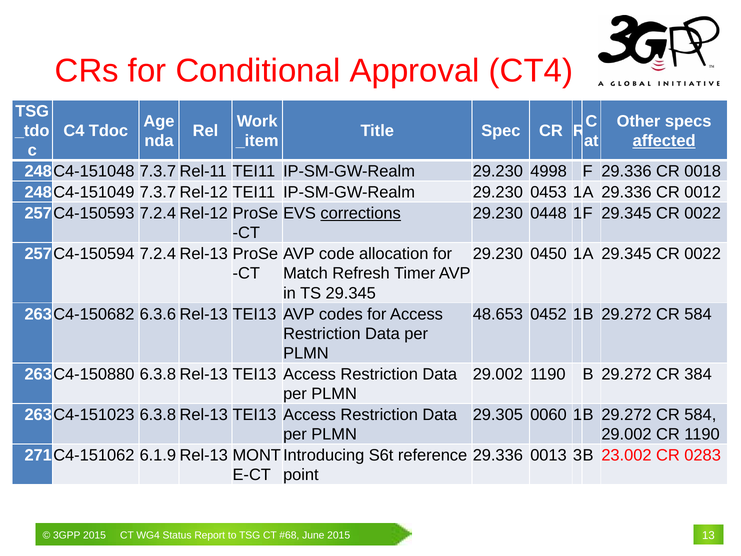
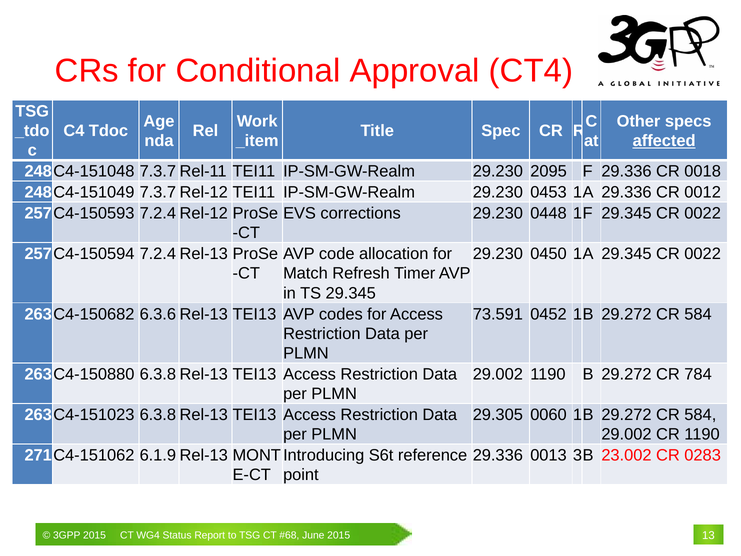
4998: 4998 -> 2095 (549, 171)
corrections underline: present -> none (361, 213)
48.653: 48.653 -> 73.591 (498, 314)
384: 384 -> 784 (698, 374)
